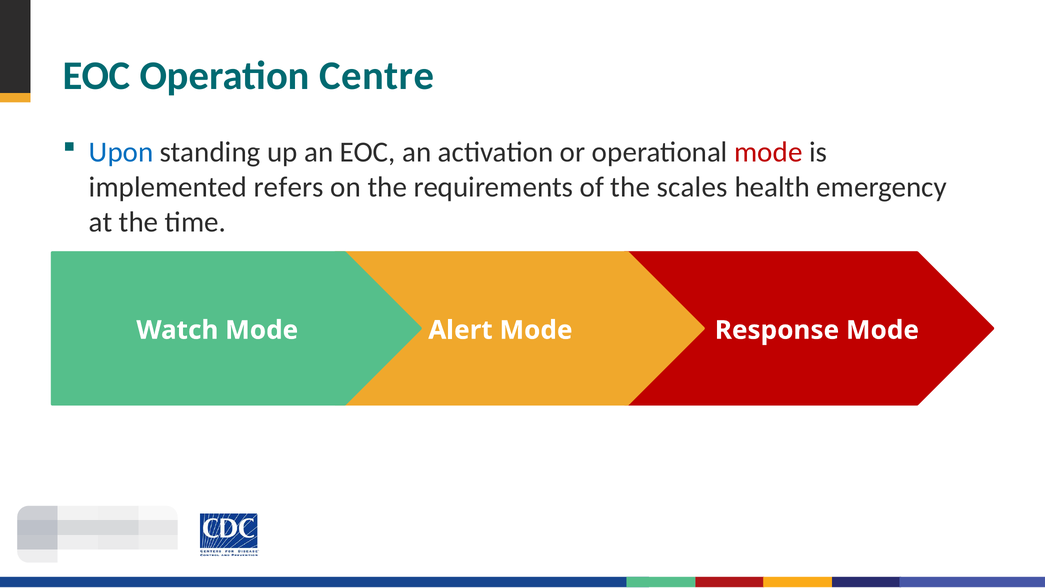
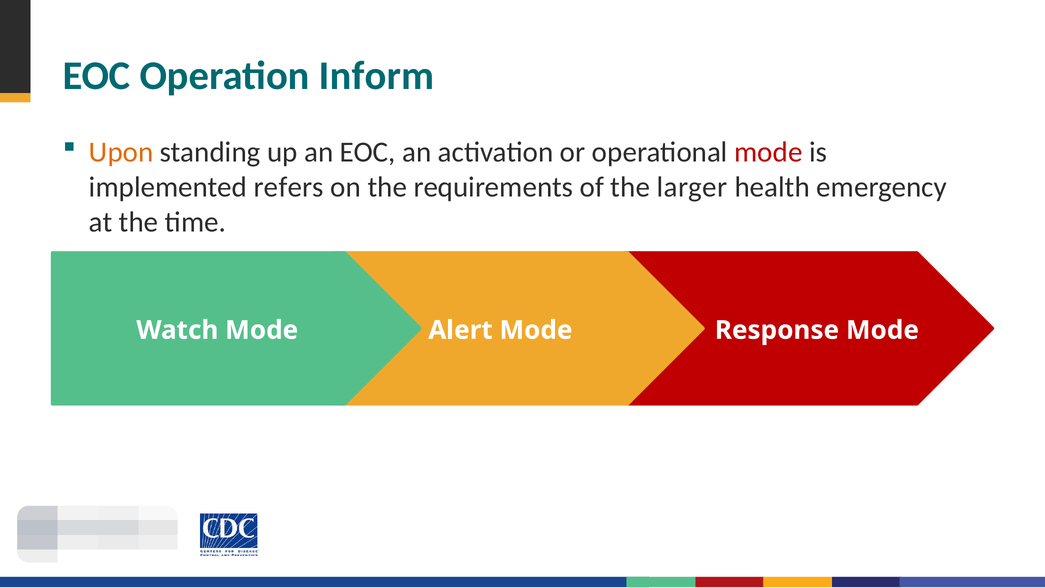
Centre: Centre -> Inform (377, 76)
Upon colour: blue -> orange (121, 152)
scales: scales -> larger (692, 187)
